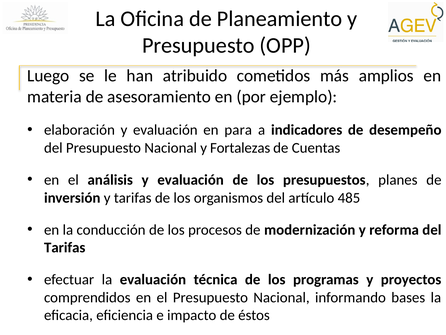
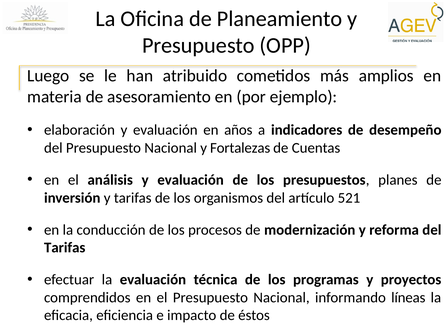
para: para -> años (238, 130)
485: 485 -> 521 (349, 197)
bases: bases -> líneas (408, 297)
